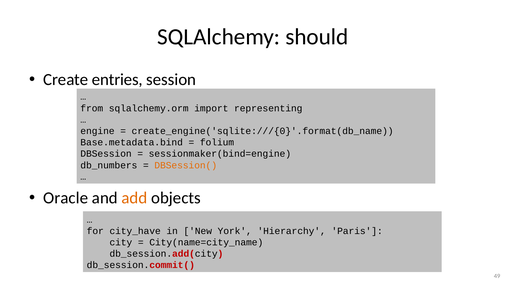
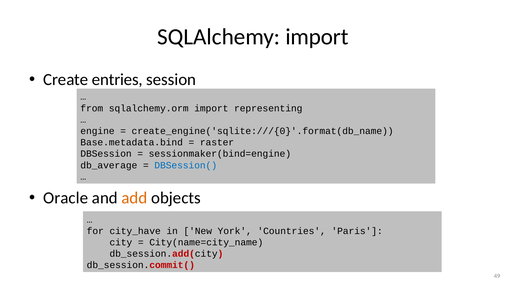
SQLAlchemy should: should -> import (317, 37)
folium: folium -> raster (217, 142)
db_numbers: db_numbers -> db_average (109, 165)
DBSession( colour: orange -> blue (186, 165)
Hierarchy: Hierarchy -> Countries (292, 231)
